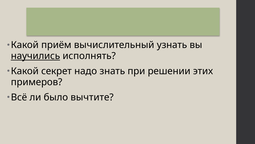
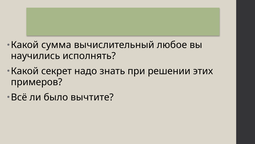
приём: приём -> сумма (56, 45)
узнать: узнать -> любое (172, 45)
научились underline: present -> none (35, 56)
